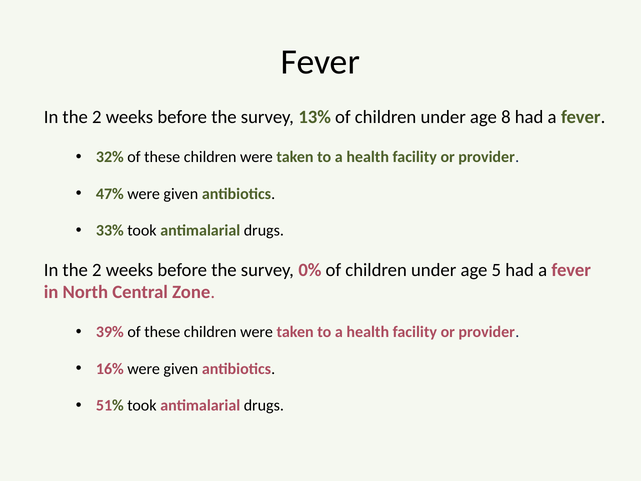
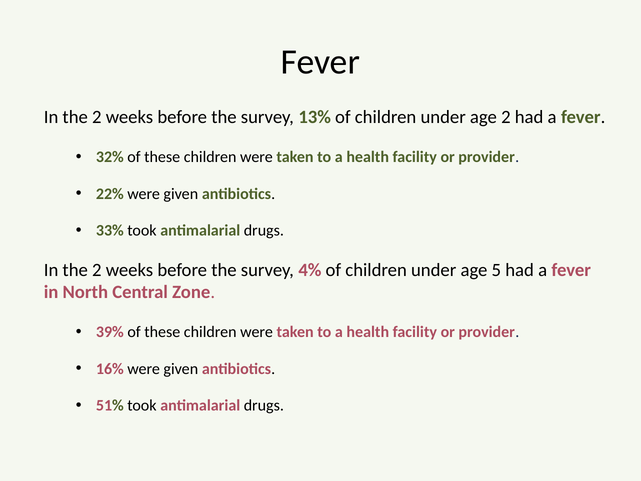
age 8: 8 -> 2 (506, 117)
47%: 47% -> 22% (110, 194)
0%: 0% -> 4% (310, 270)
